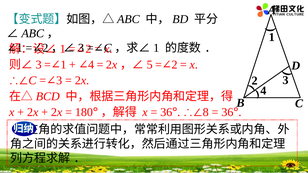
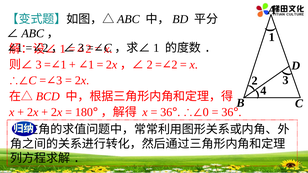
5: 5 -> 2 (150, 65)
4: 4 -> 1 (91, 65)
8: 8 -> 0 (206, 112)
